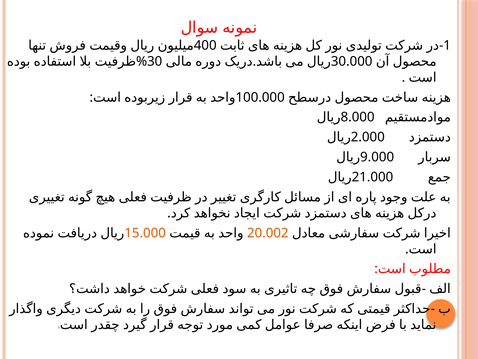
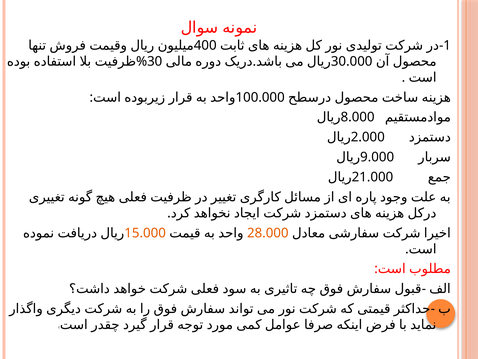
20.002: 20.002 -> 28.000 (268, 233)
